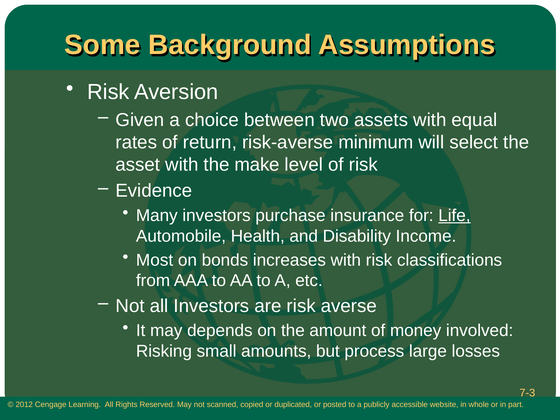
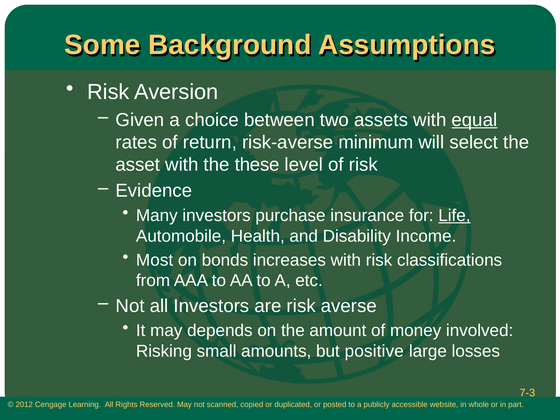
equal underline: none -> present (474, 120)
make: make -> these (257, 165)
process: process -> positive (374, 351)
